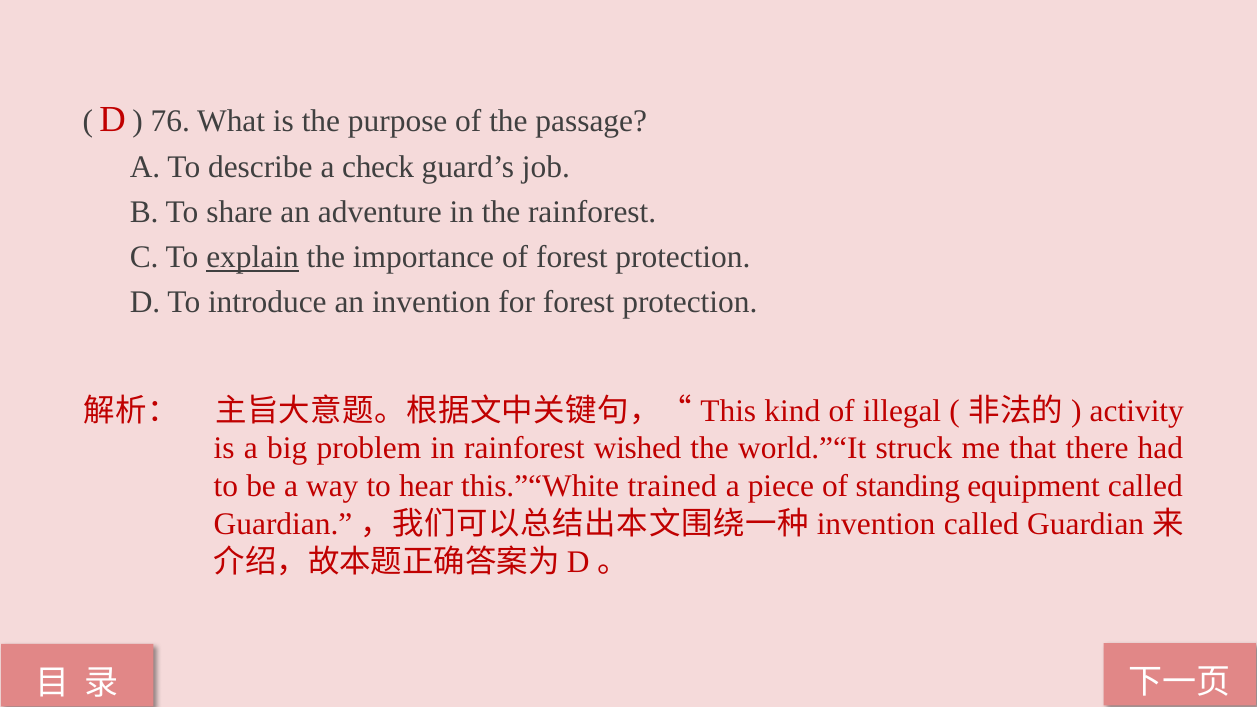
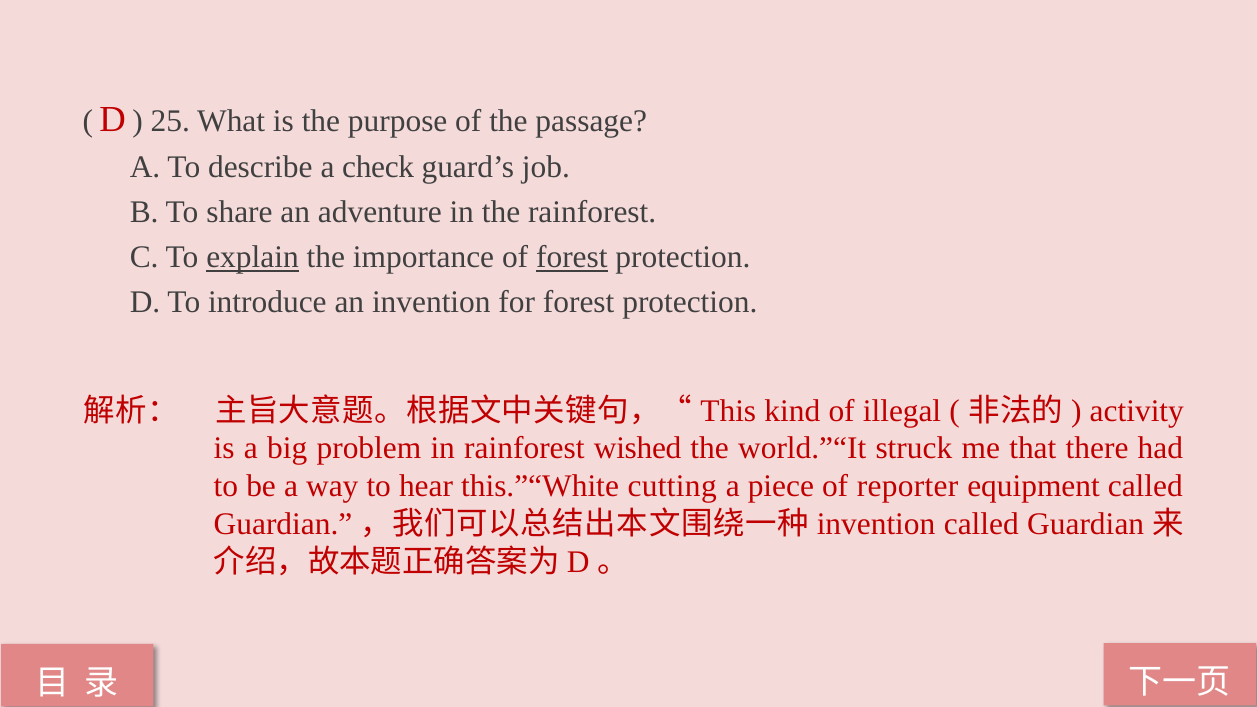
76: 76 -> 25 (170, 121)
forest underline: none -> present (572, 257)
trained: trained -> cutting (672, 486)
standing: standing -> reporter (908, 486)
